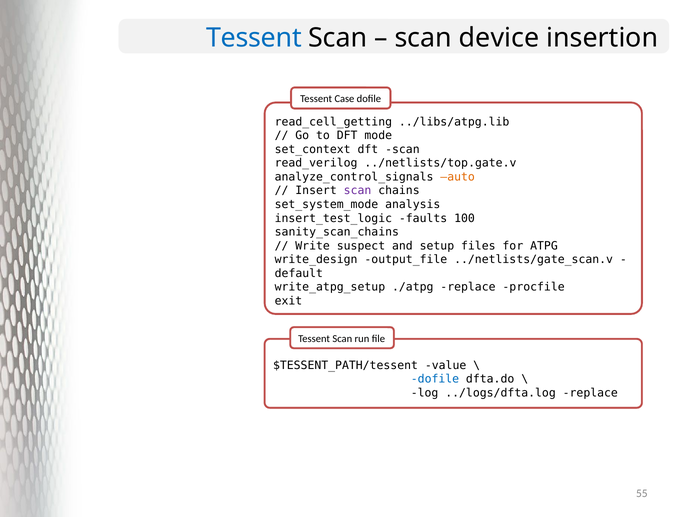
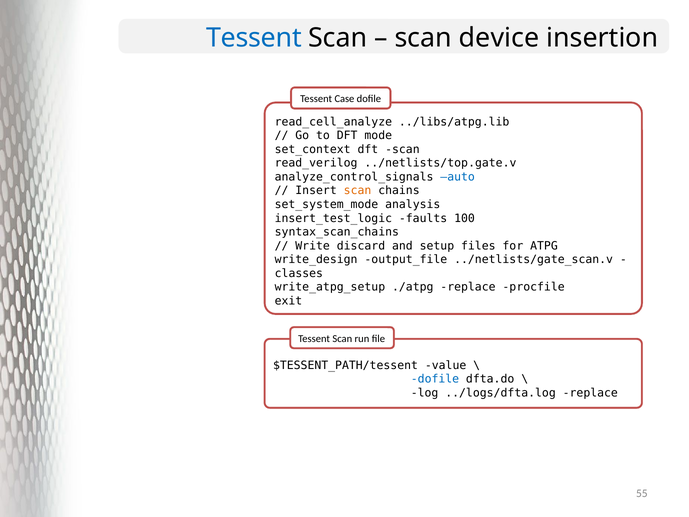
read_cell_getting: read_cell_getting -> read_cell_analyze (333, 122)
auto colour: orange -> blue (458, 177)
scan colour: purple -> orange (358, 191)
sanity_scan_chains: sanity_scan_chains -> syntax_scan_chains (337, 232)
suspect: suspect -> discard (361, 246)
default: default -> classes (299, 273)
